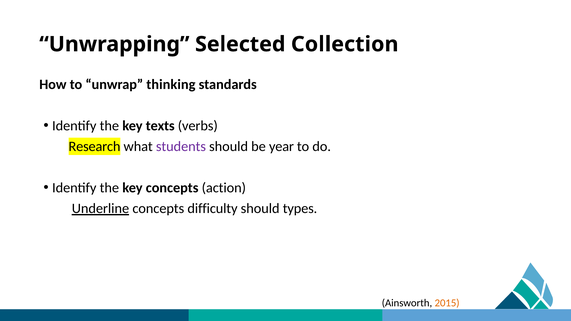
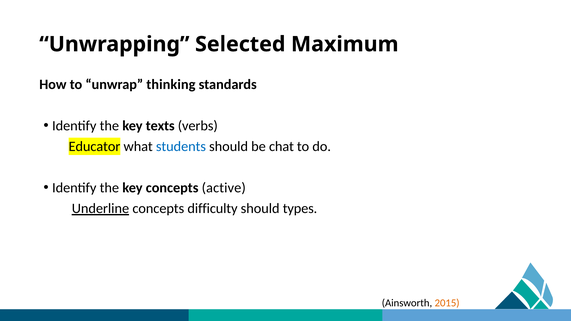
Collection: Collection -> Maximum (345, 44)
Research: Research -> Educator (94, 147)
students colour: purple -> blue (181, 147)
year: year -> chat (281, 147)
action: action -> active (224, 188)
